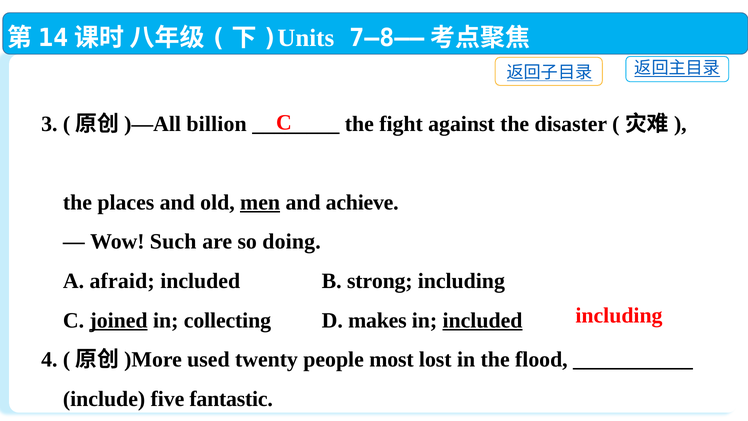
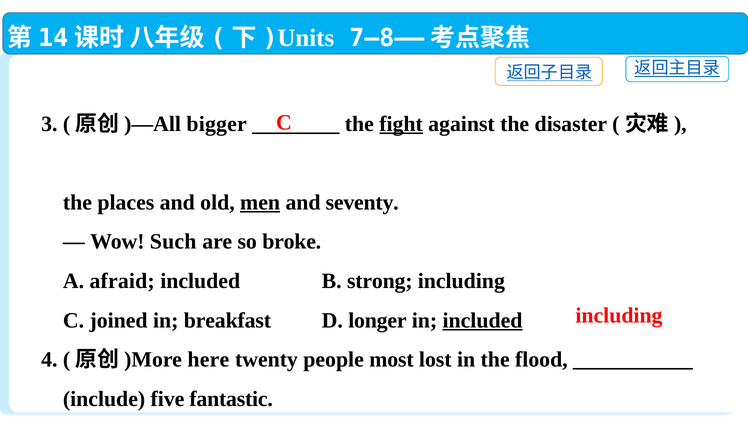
billion: billion -> bigger (217, 124)
fight underline: none -> present (401, 124)
achieve: achieve -> seventy (362, 202)
doing: doing -> broke (292, 242)
joined underline: present -> none (119, 320)
collecting: collecting -> breakfast (227, 320)
makes: makes -> longer (377, 320)
used: used -> here (208, 360)
